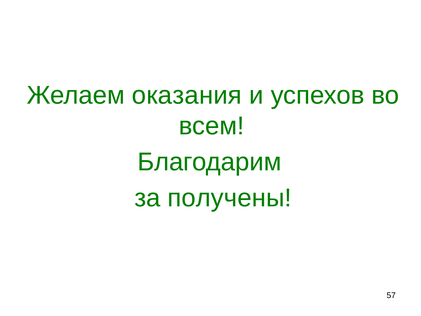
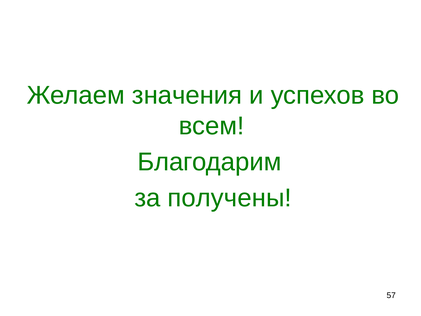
оказания: оказания -> значения (187, 95)
